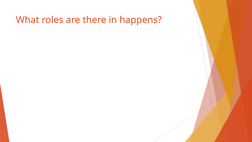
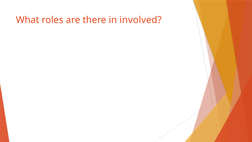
happens: happens -> involved (141, 20)
